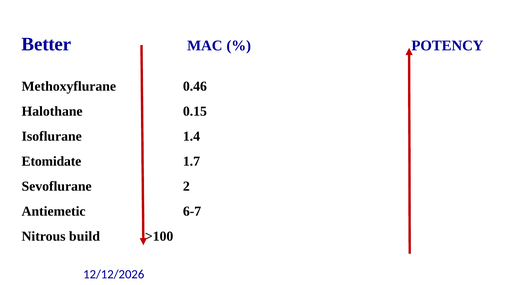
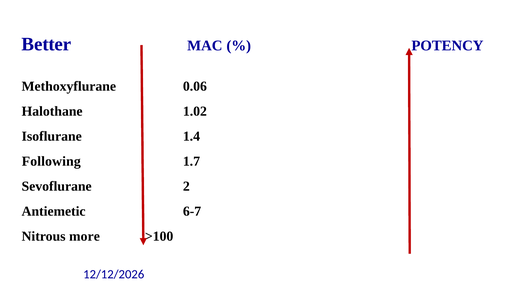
0.46: 0.46 -> 0.06 (195, 86)
0.15: 0.15 -> 1.02 (195, 111)
Etomidate: Etomidate -> Following (51, 161)
build: build -> more (84, 236)
